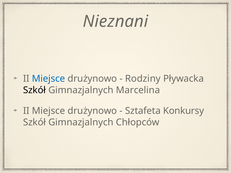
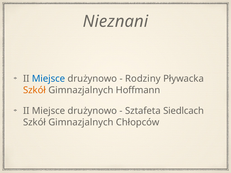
Szkół colour: black -> orange (34, 90)
Marcelina: Marcelina -> Hoffmann (138, 90)
Konkursy: Konkursy -> Siedlcach (184, 111)
